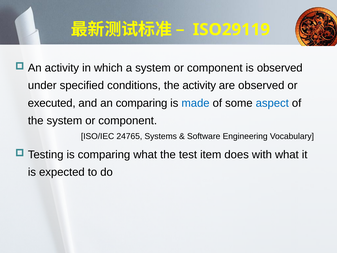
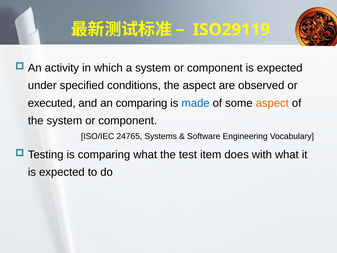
component is observed: observed -> expected (280, 68)
the activity: activity -> aspect (199, 85)
aspect colour: blue -> orange (272, 103)
